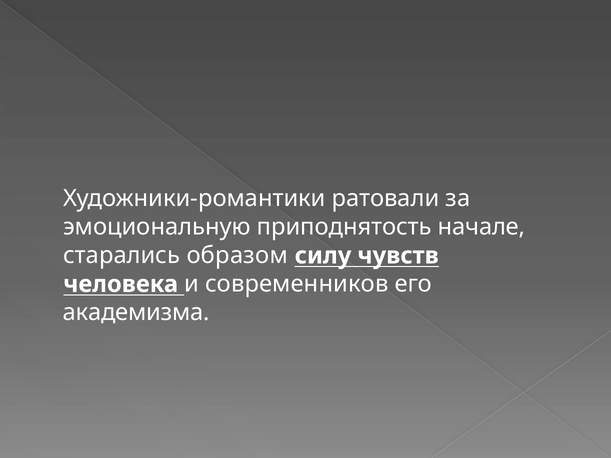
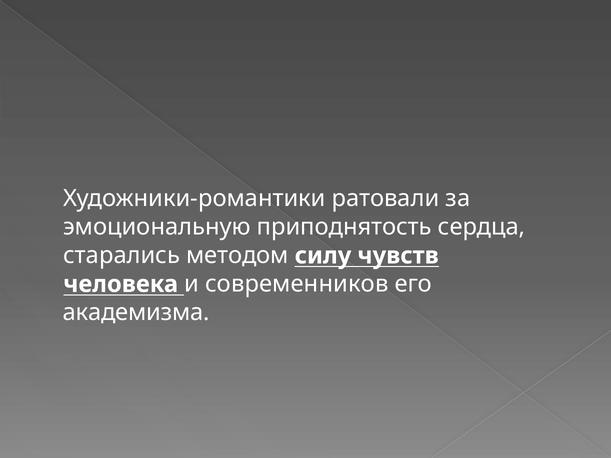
начале: начале -> сердца (482, 227)
образом: образом -> методом (237, 256)
